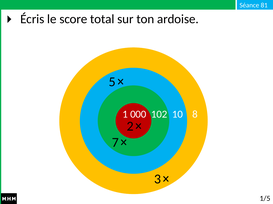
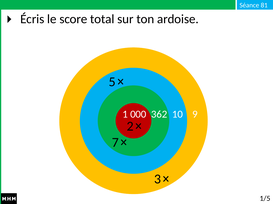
102: 102 -> 362 (159, 115)
8: 8 -> 9 (195, 115)
